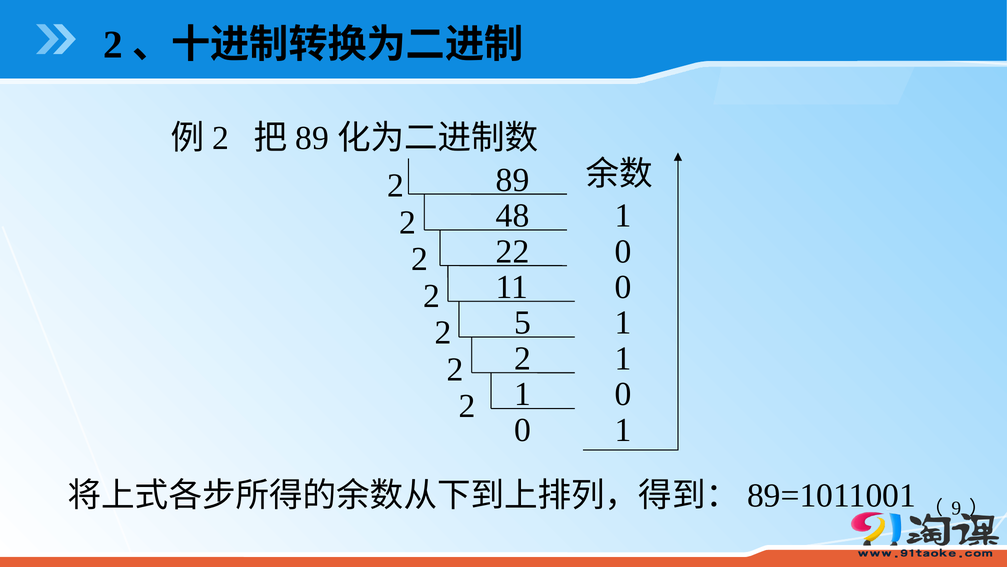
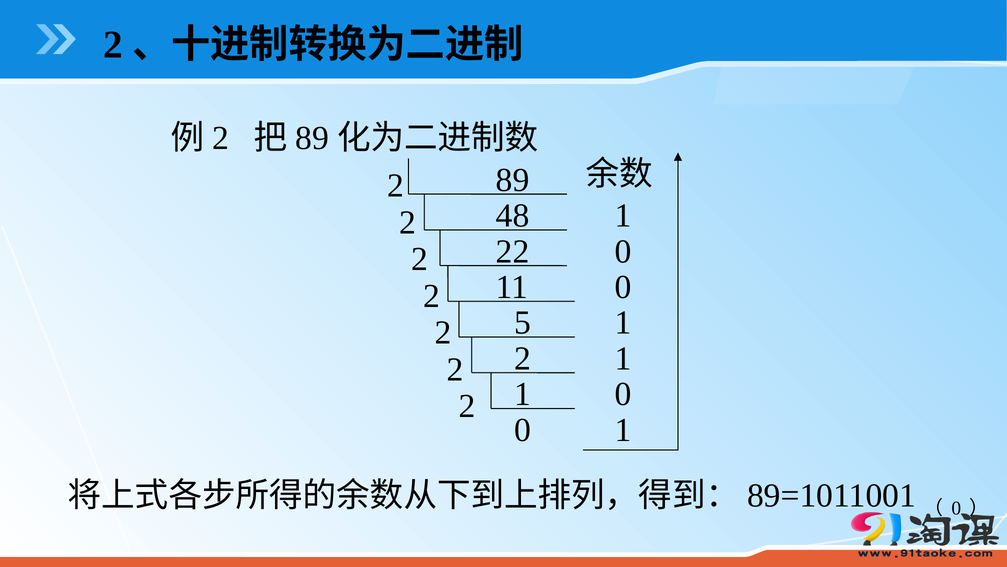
9: 9 -> 0 (956, 508)
